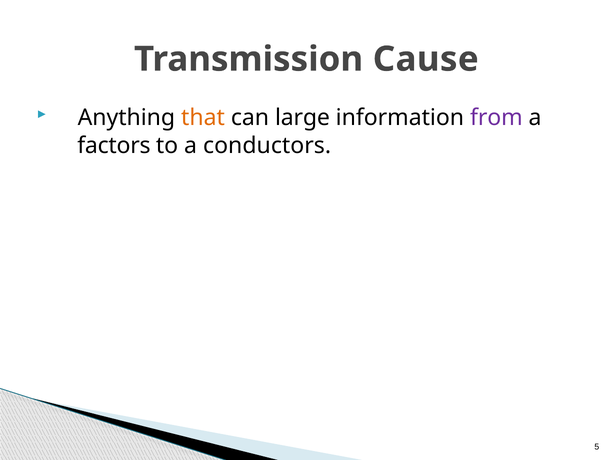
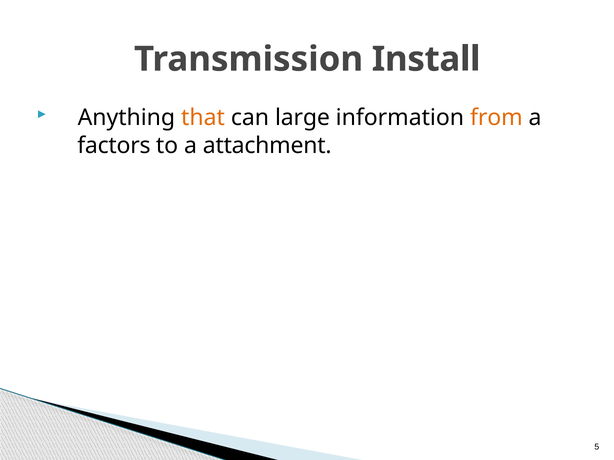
Cause: Cause -> Install (426, 59)
from colour: purple -> orange (496, 118)
conductors: conductors -> attachment (267, 146)
